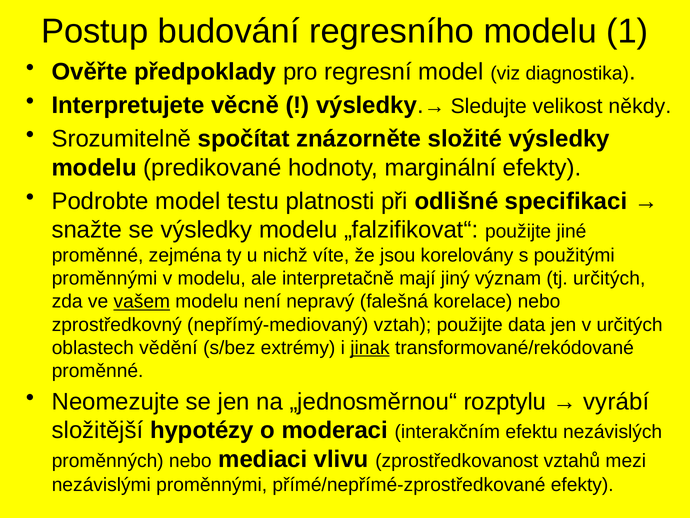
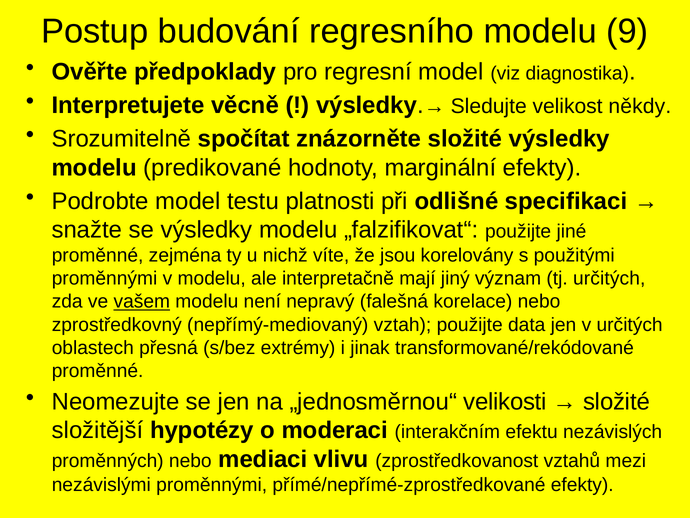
1: 1 -> 9 (627, 31)
vědění: vědění -> přesná (168, 347)
jinak underline: present -> none (370, 347)
rozptylu: rozptylu -> velikosti (505, 401)
vyrábí: vyrábí -> složité (616, 401)
